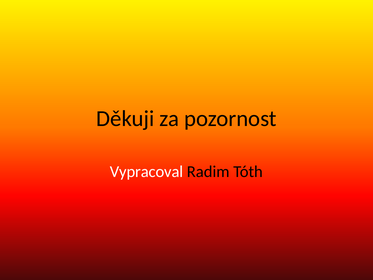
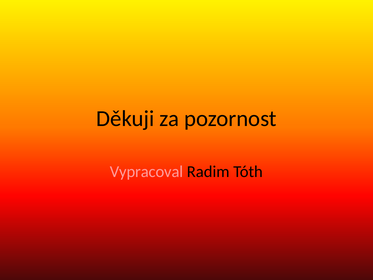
Vypracoval colour: white -> pink (147, 171)
